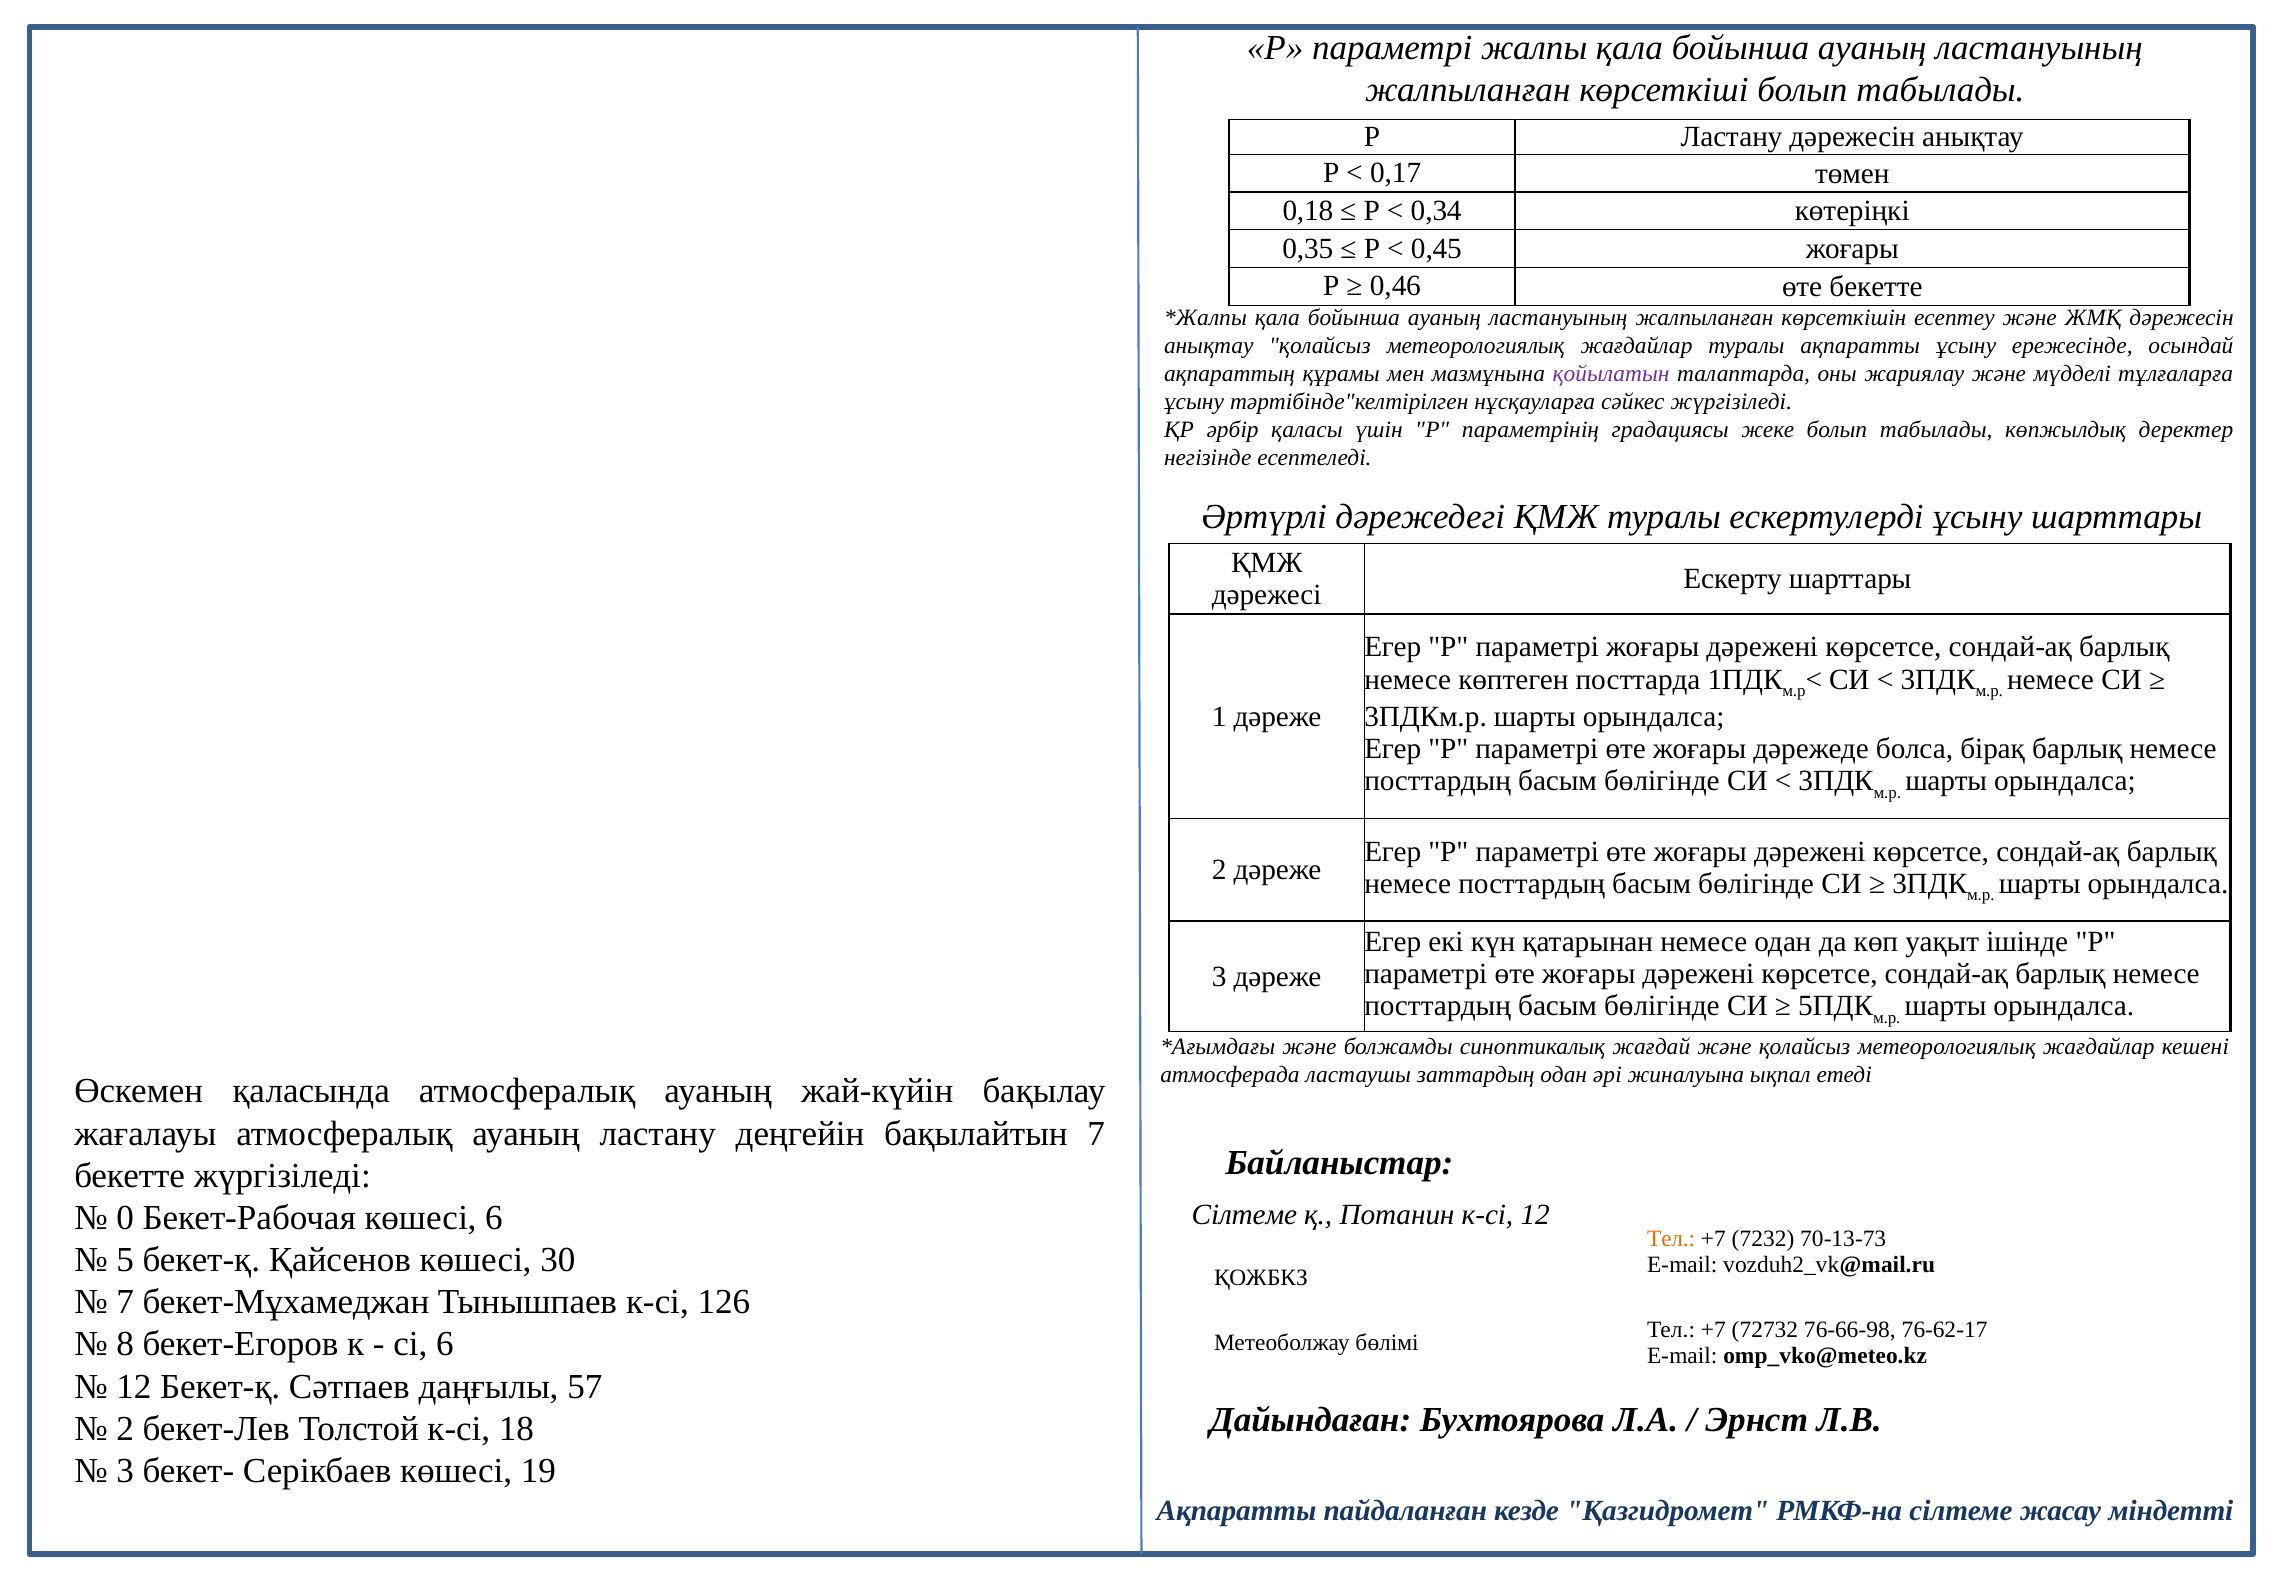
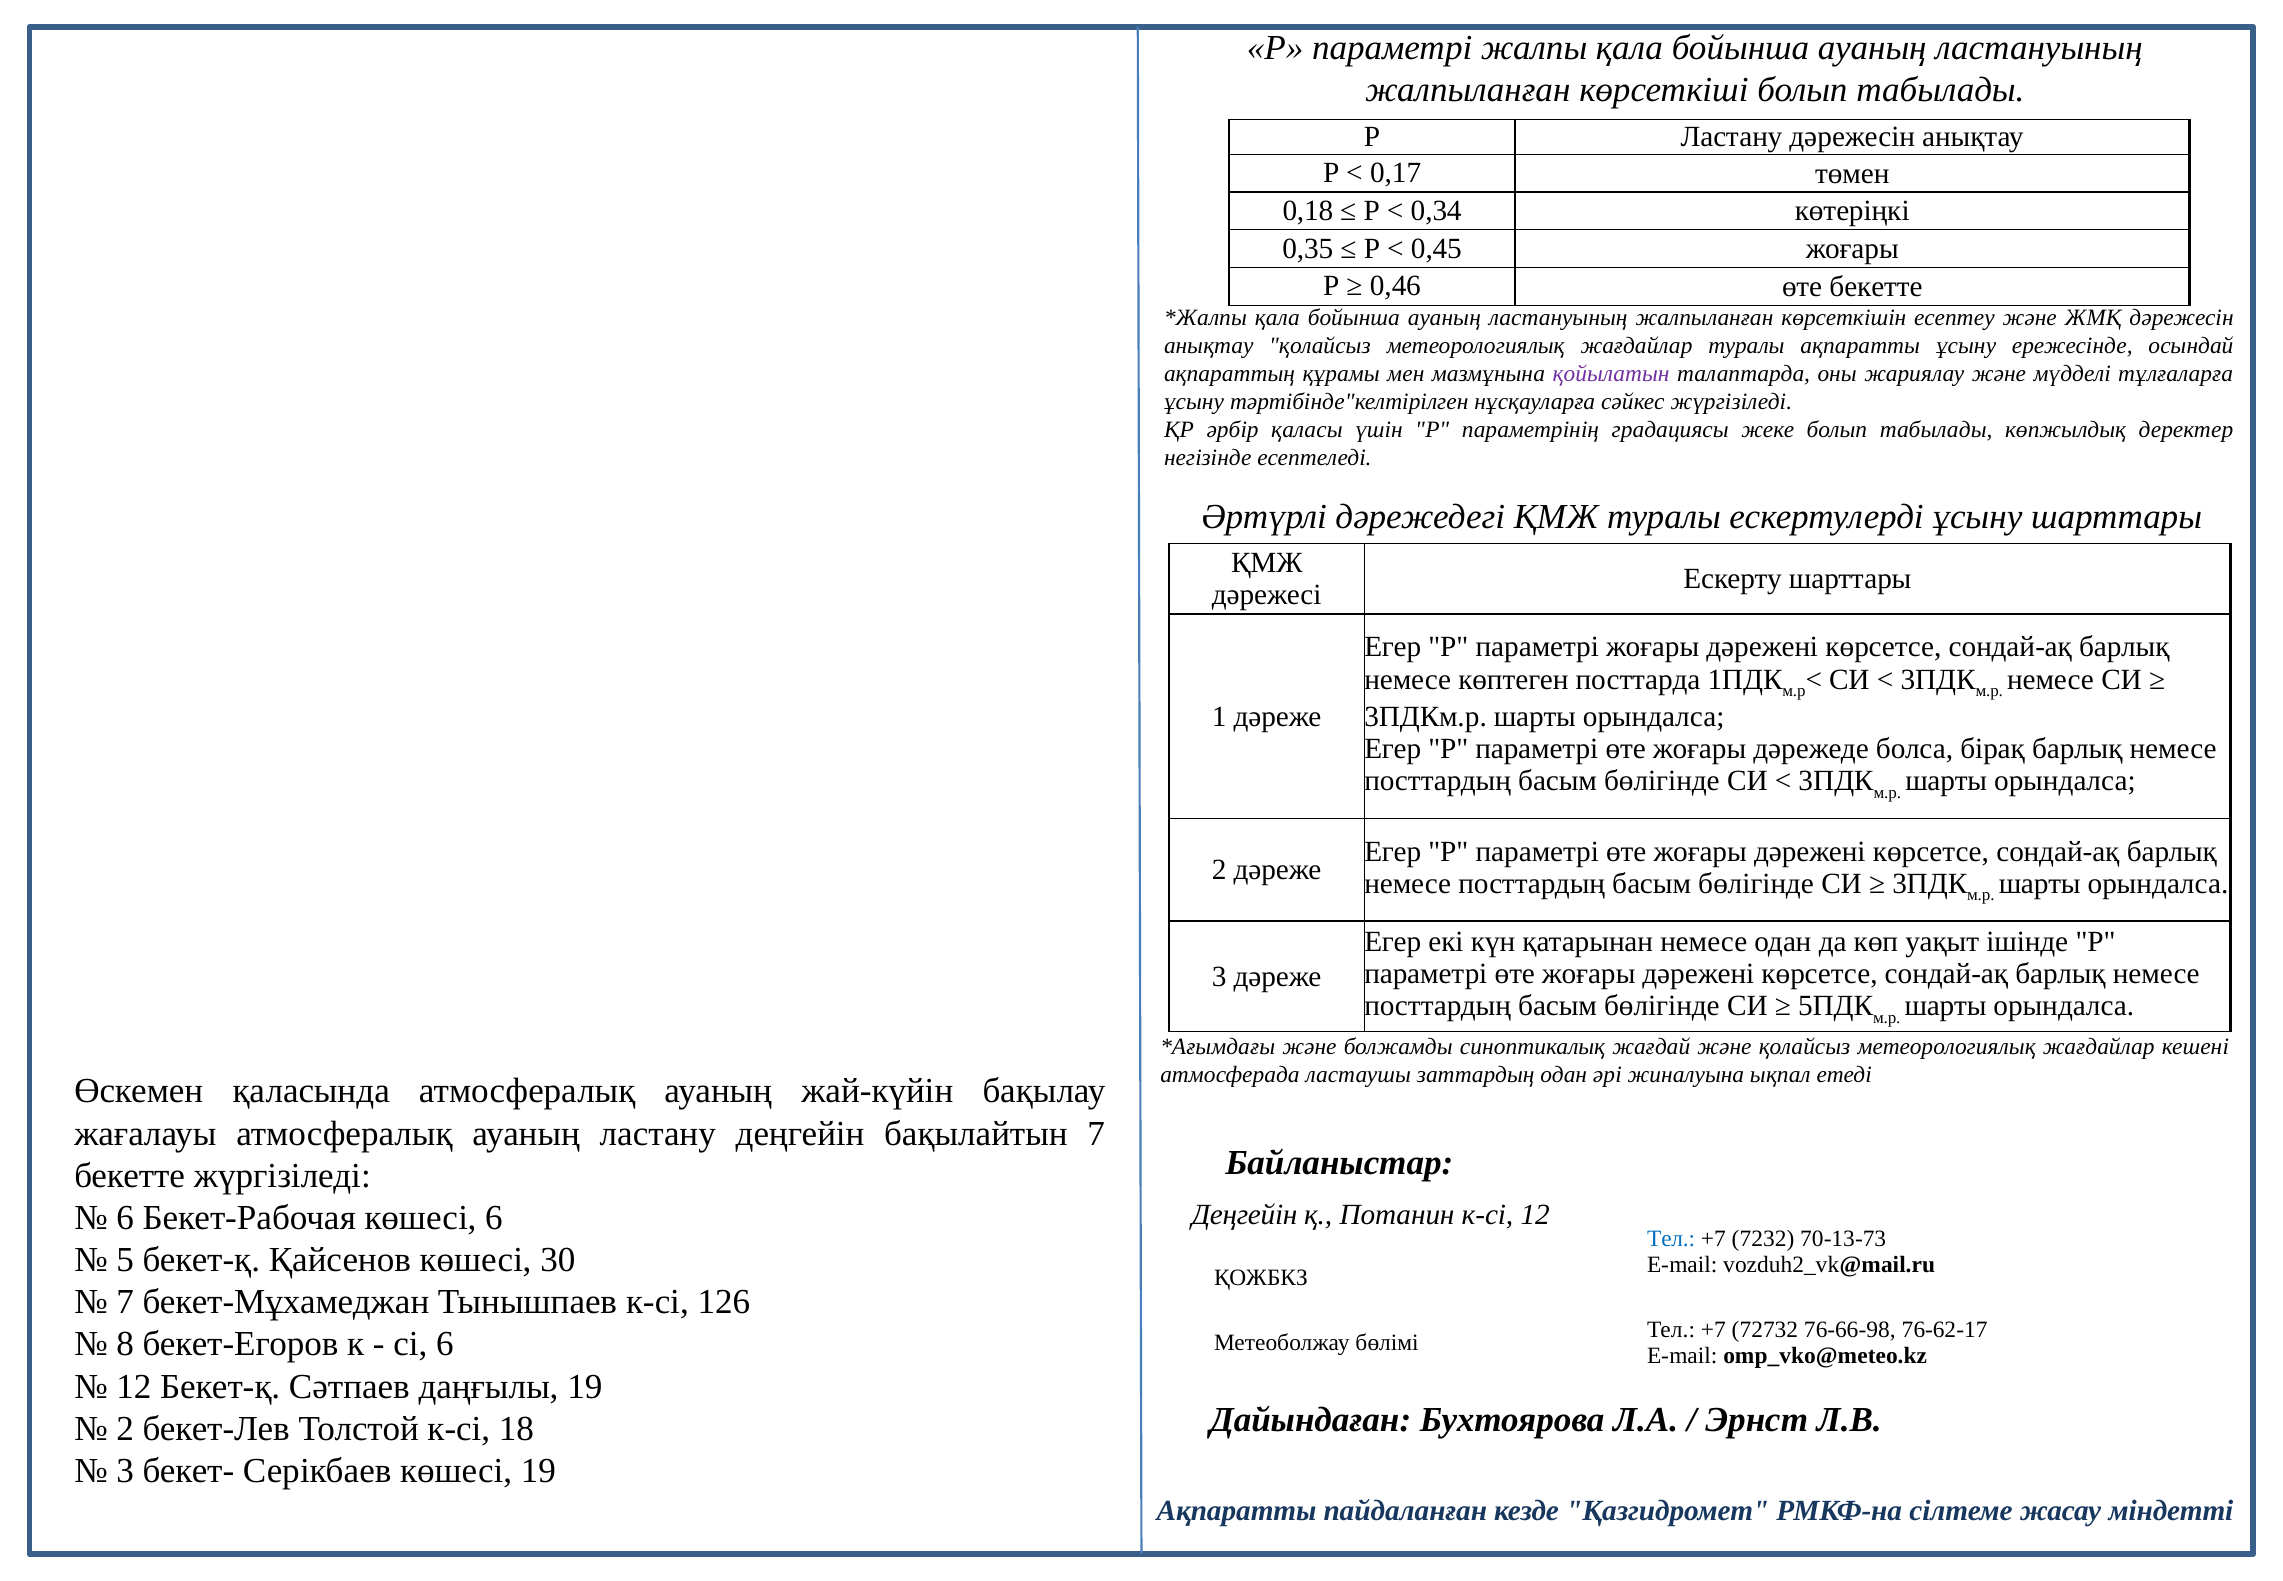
Сілтеме: Сілтеме -> Деңгейін (1244, 1215)
0: 0 -> 6 (125, 1217)
Тел colour: orange -> blue (1671, 1238)
даңғылы 57: 57 -> 19 (585, 1386)
